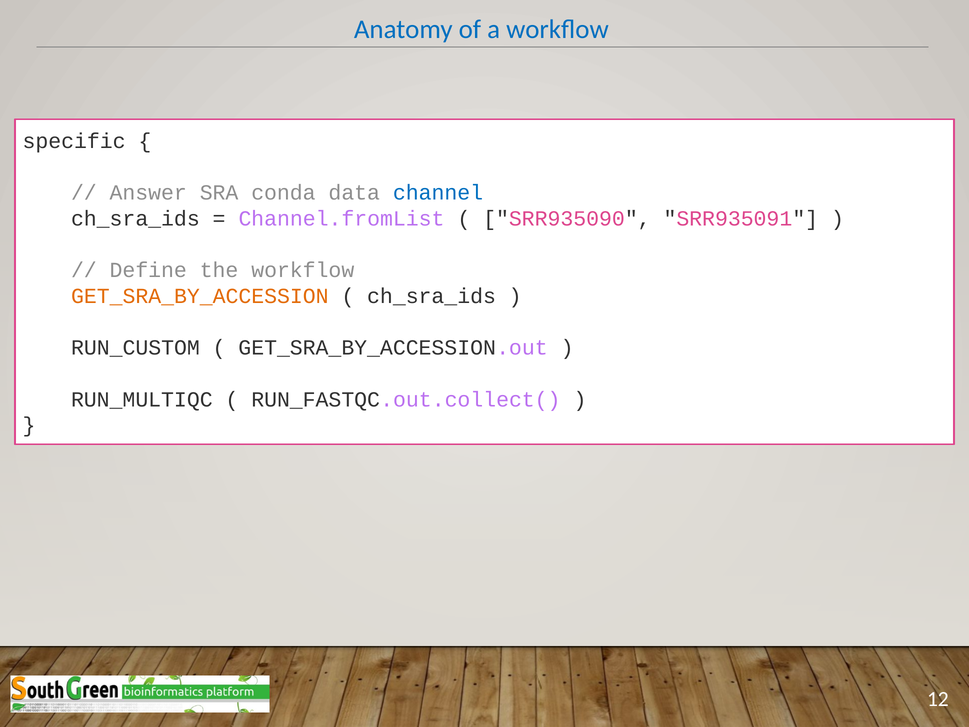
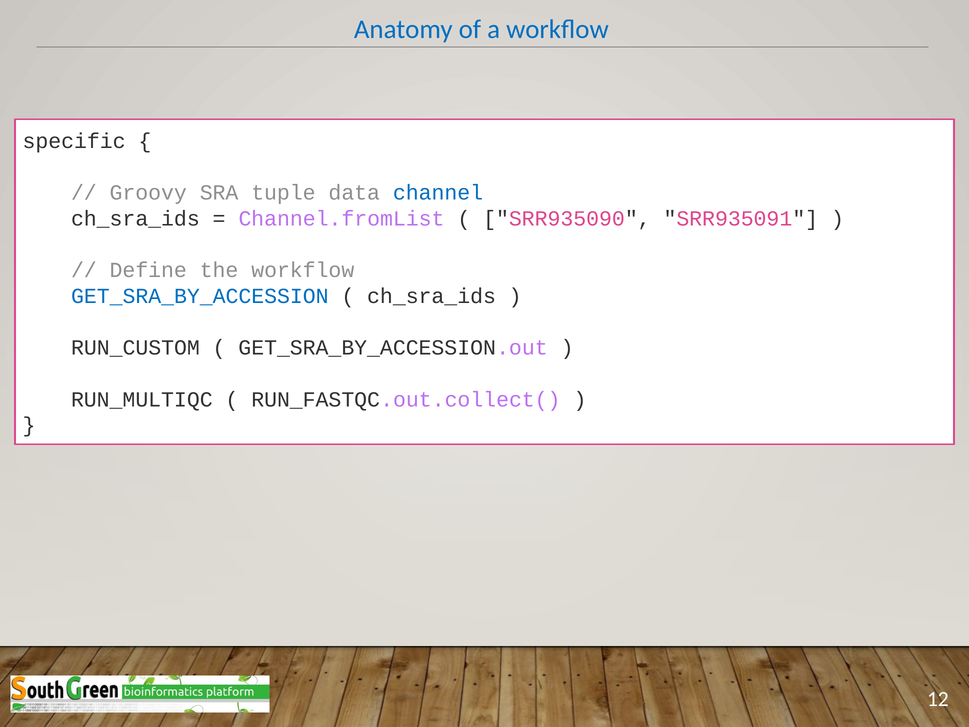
Answer: Answer -> Groovy (148, 193)
conda: conda -> tuple (283, 193)
GET_SRA_BY_ACCESSION colour: orange -> blue (200, 296)
